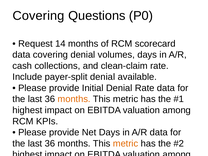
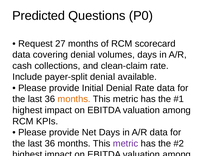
Covering: Covering -> Predicted (39, 16)
14: 14 -> 27 (60, 44)
metric colour: orange -> purple (126, 143)
